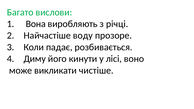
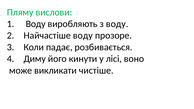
Багато: Багато -> Пляму (20, 12)
Вона: Вона -> Воду (36, 24)
з річці: річці -> воду (117, 24)
